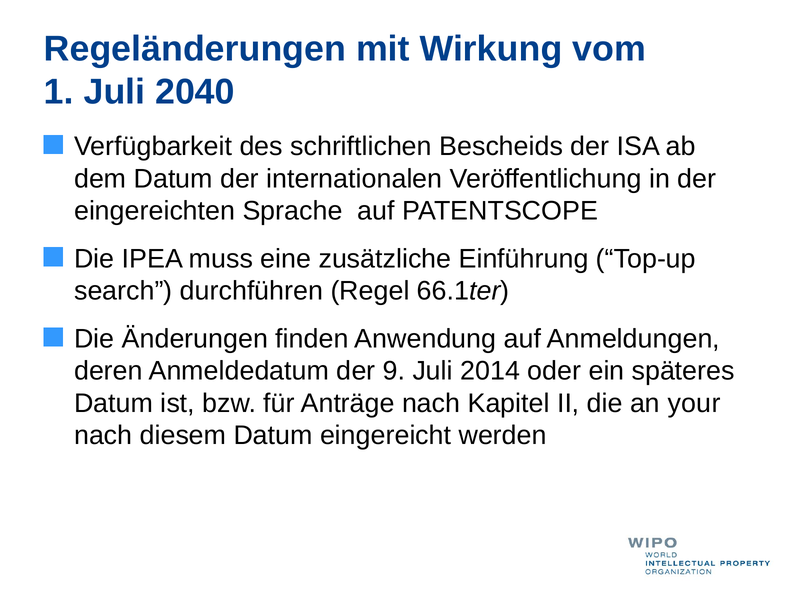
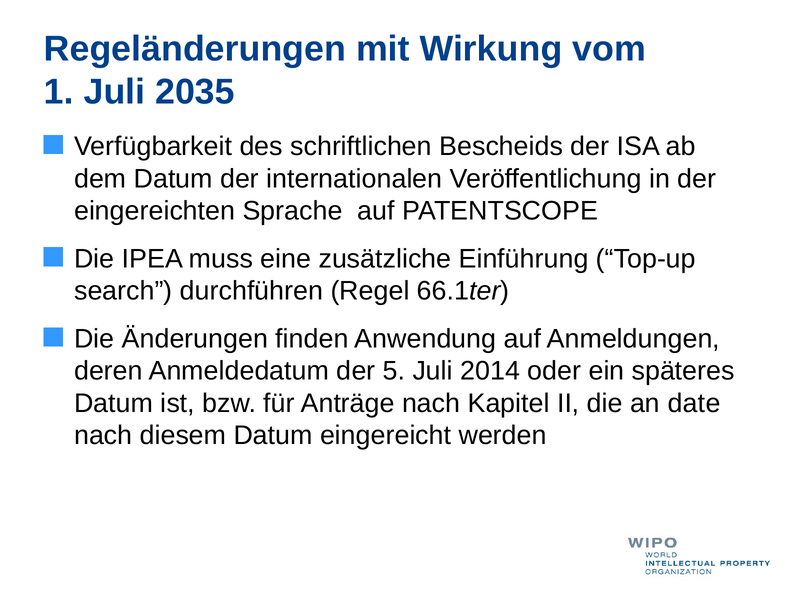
2040: 2040 -> 2035 (195, 92)
9: 9 -> 5 (394, 371)
your: your -> date (694, 403)
